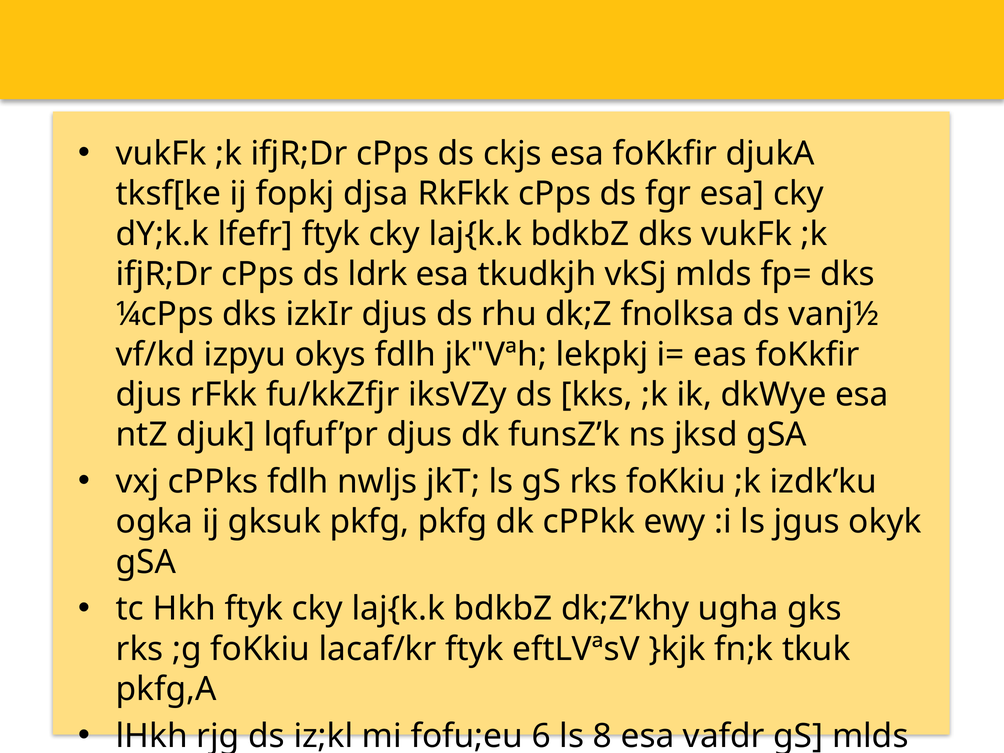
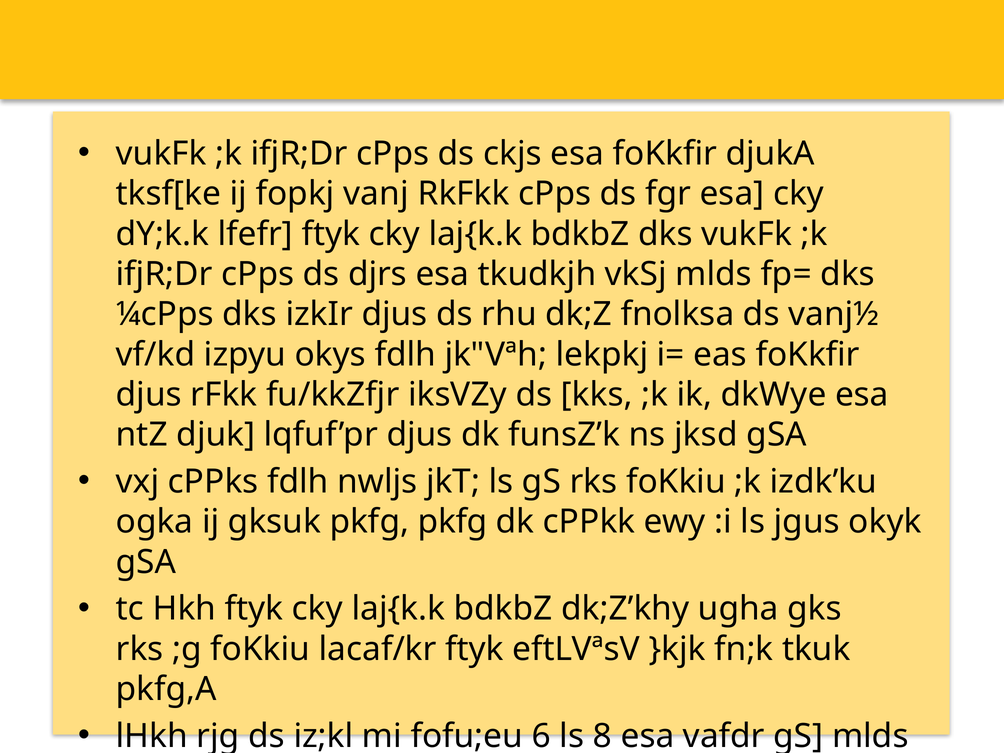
fopkj djsa: djsa -> vanj (376, 194)
ldrk: ldrk -> djrs (378, 274)
